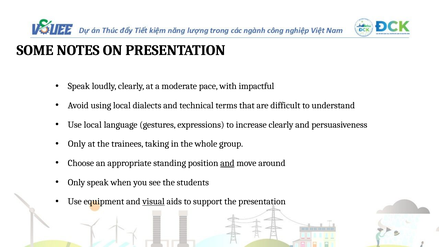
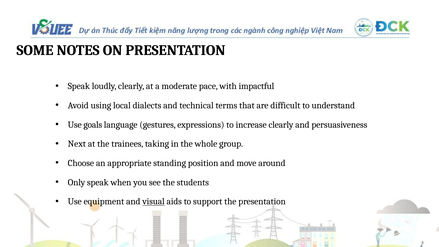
Use local: local -> goals (93, 125)
Only: Only -> Next (77, 144)
and underline: present -> none (227, 163)
